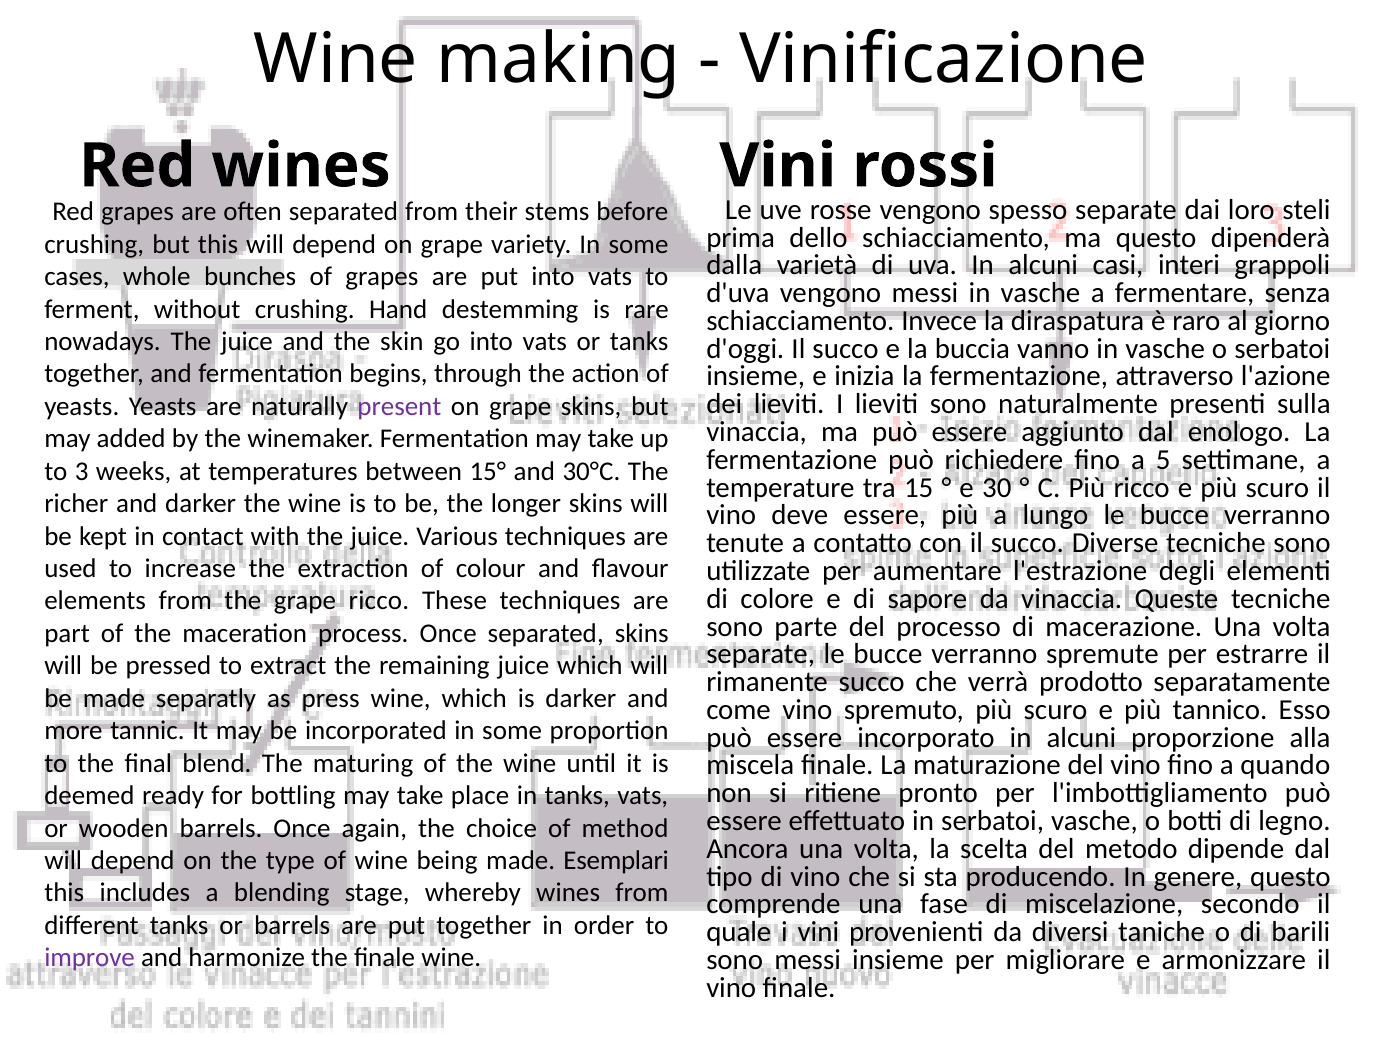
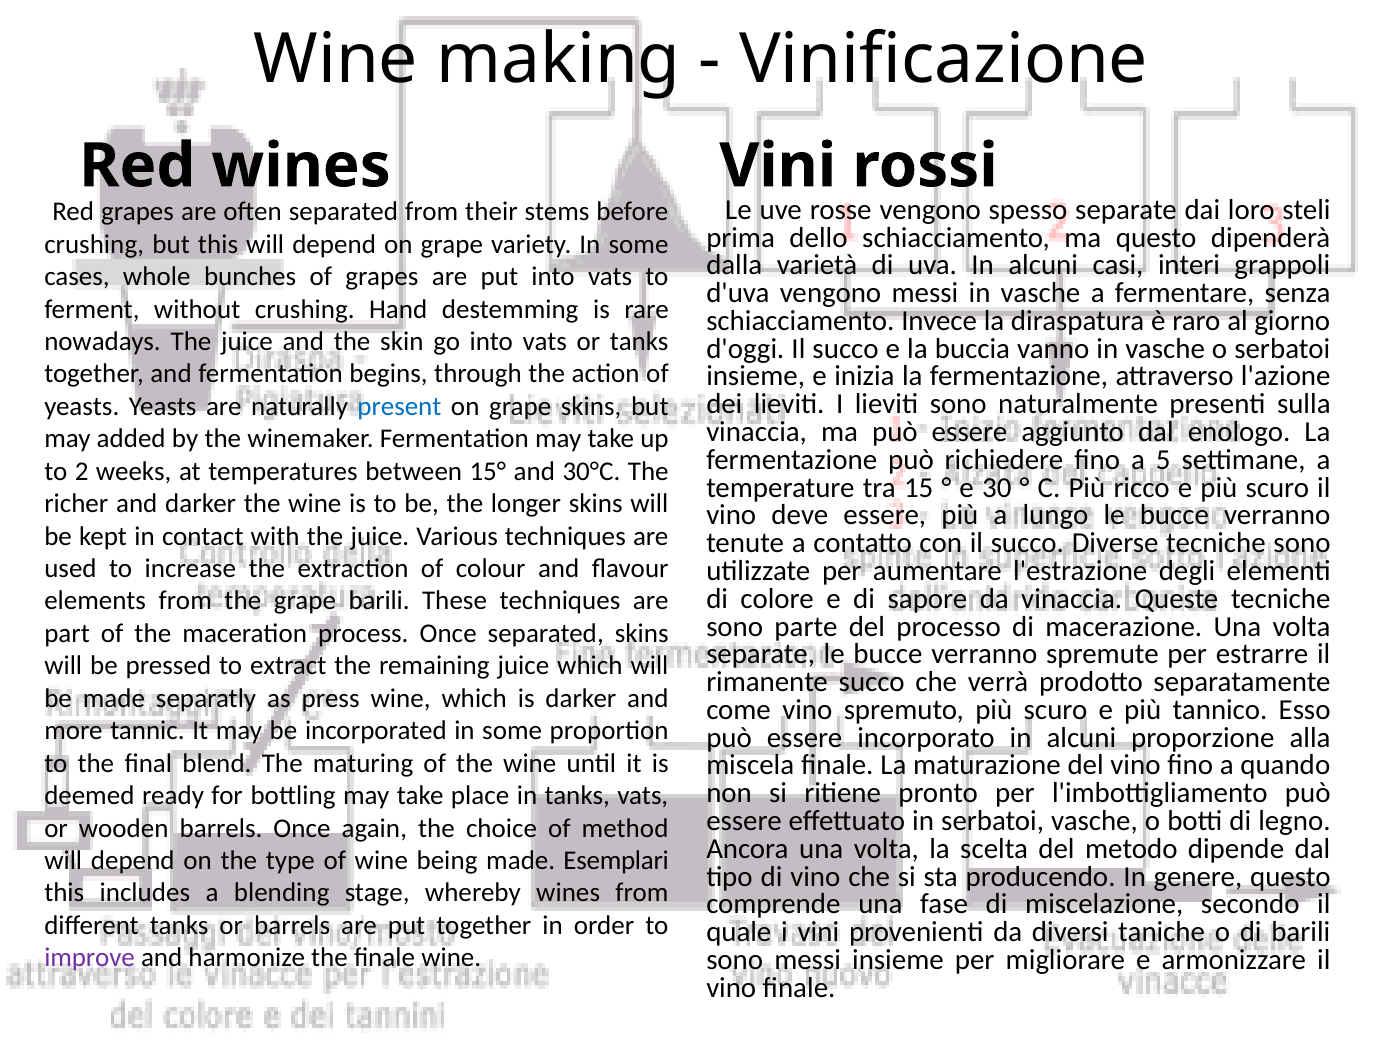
present colour: purple -> blue (399, 406)
3: 3 -> 2 (82, 471)
grape ricco: ricco -> barili (379, 601)
